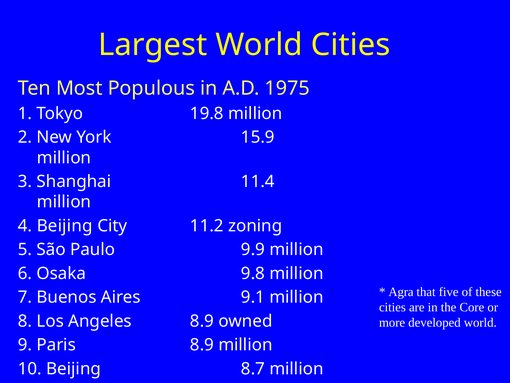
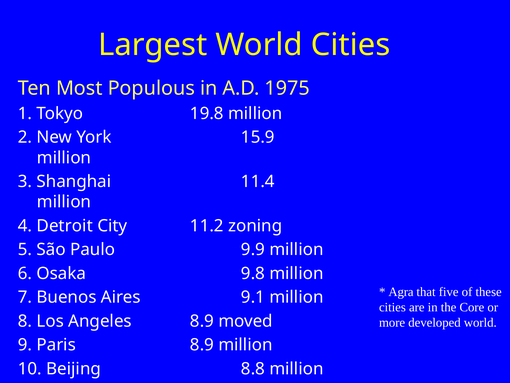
4 Beijing: Beijing -> Detroit (65, 226)
owned: owned -> moved (246, 321)
8.7: 8.7 -> 8.8 (253, 368)
